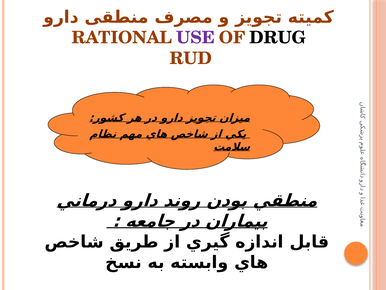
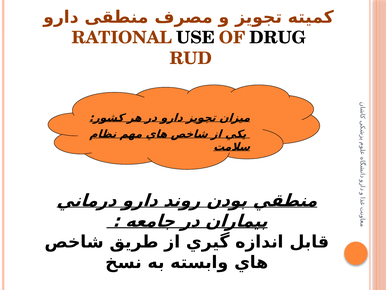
USE colour: purple -> black (195, 38)
